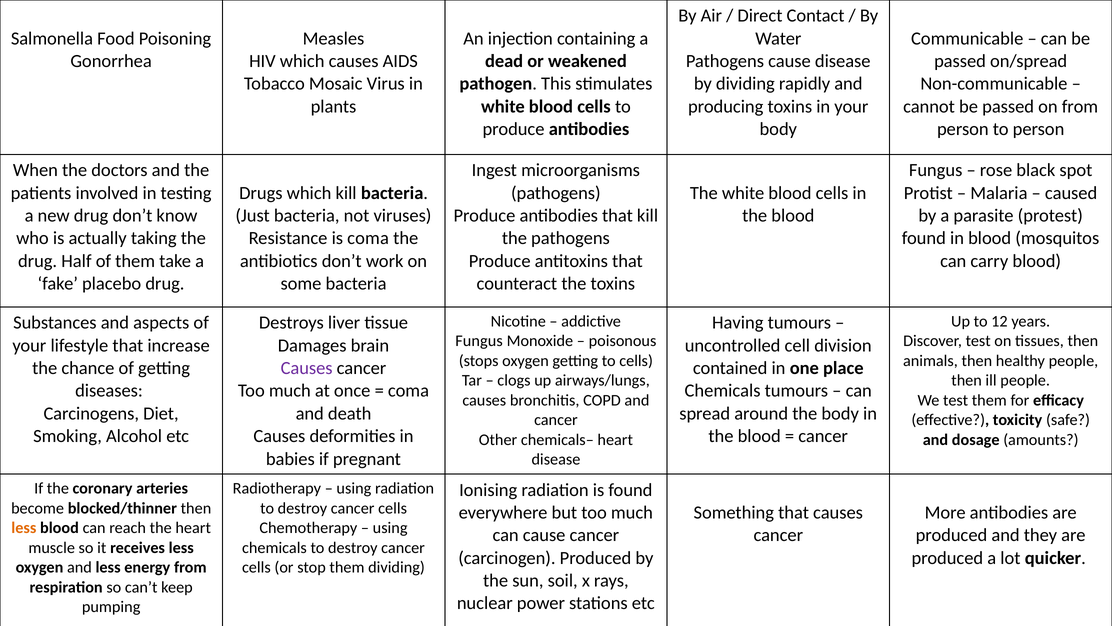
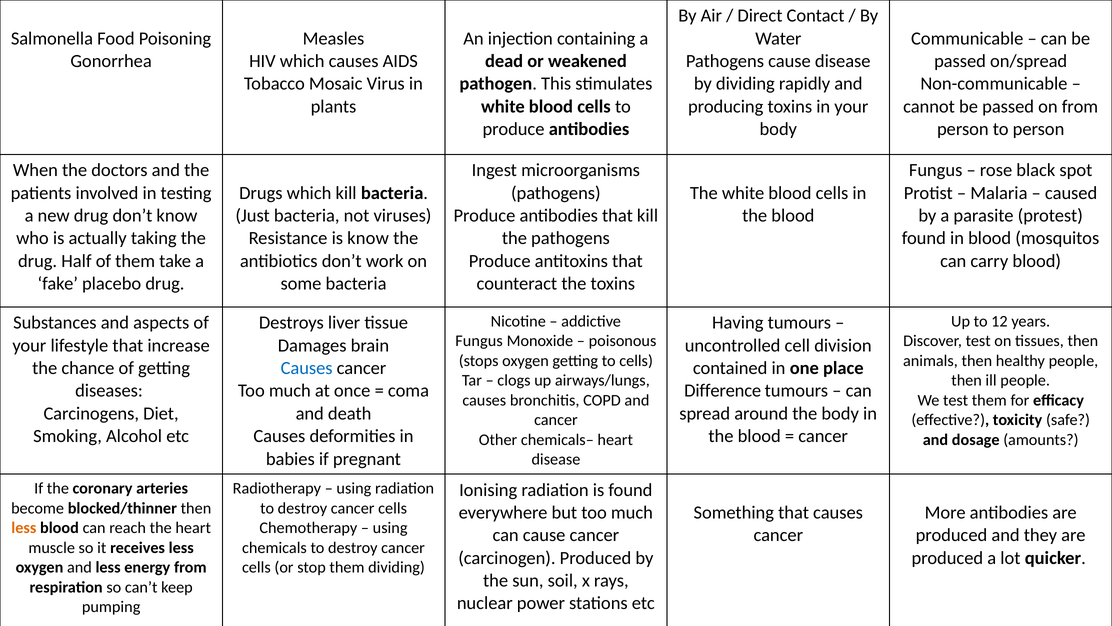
is coma: coma -> know (368, 238)
Causes colour: purple -> blue (307, 368)
Chemicals: Chemicals -> Difference (723, 391)
